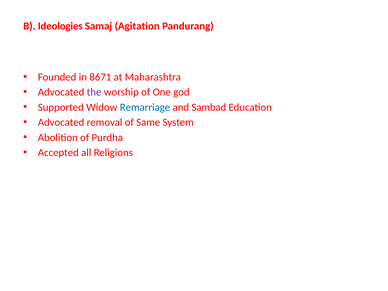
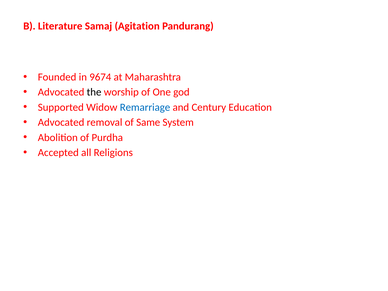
Ideologies: Ideologies -> Literature (60, 26)
8671: 8671 -> 9674 (100, 77)
the colour: purple -> black (94, 92)
Sambad: Sambad -> Century (209, 107)
